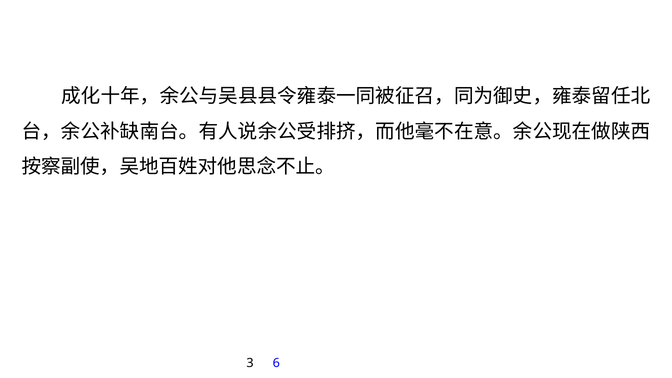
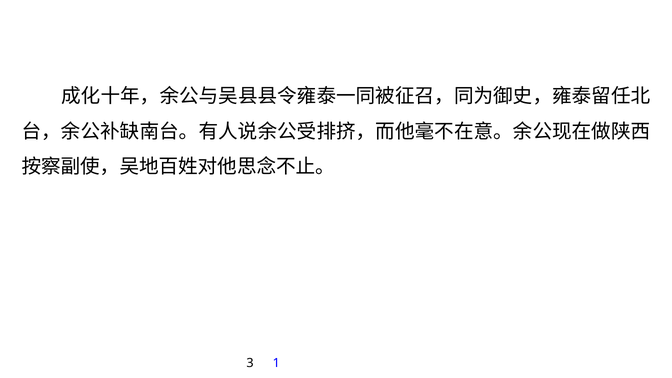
6: 6 -> 1 (276, 363)
